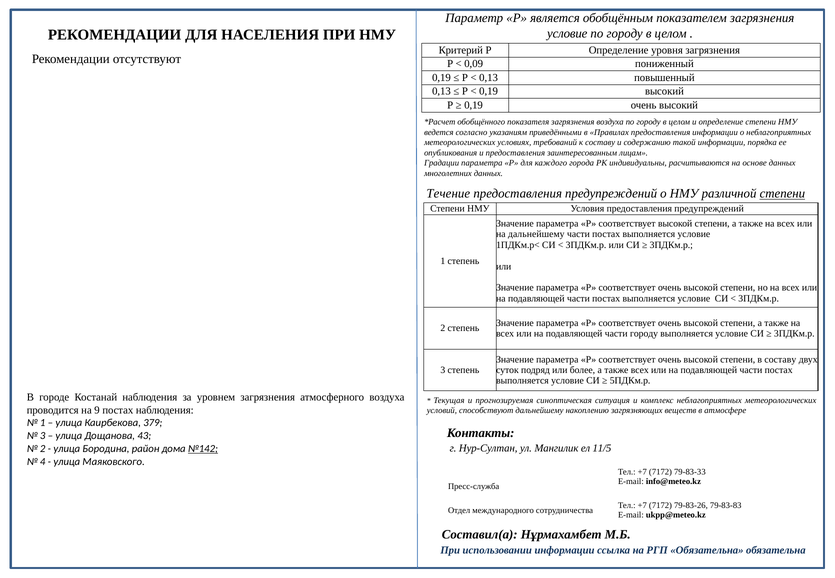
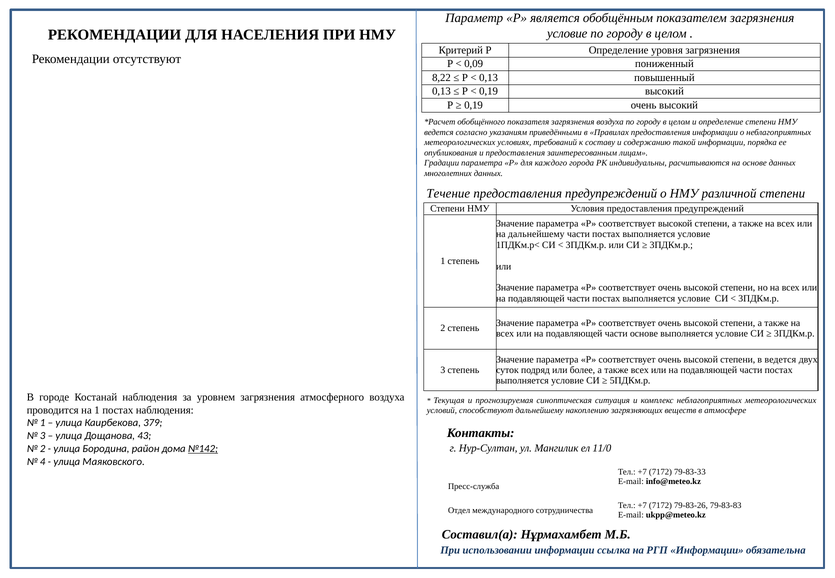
0,19: 0,19 -> 8,22 (441, 78)
степени underline: present -> none (782, 194)
части городу: городу -> основе (644, 334)
в составу: составу -> ведется (780, 359)
на 9: 9 -> 1 (97, 410)
11/5: 11/5 -> 11/0 (602, 449)
РГП Обязательна: Обязательна -> Информации (707, 550)
